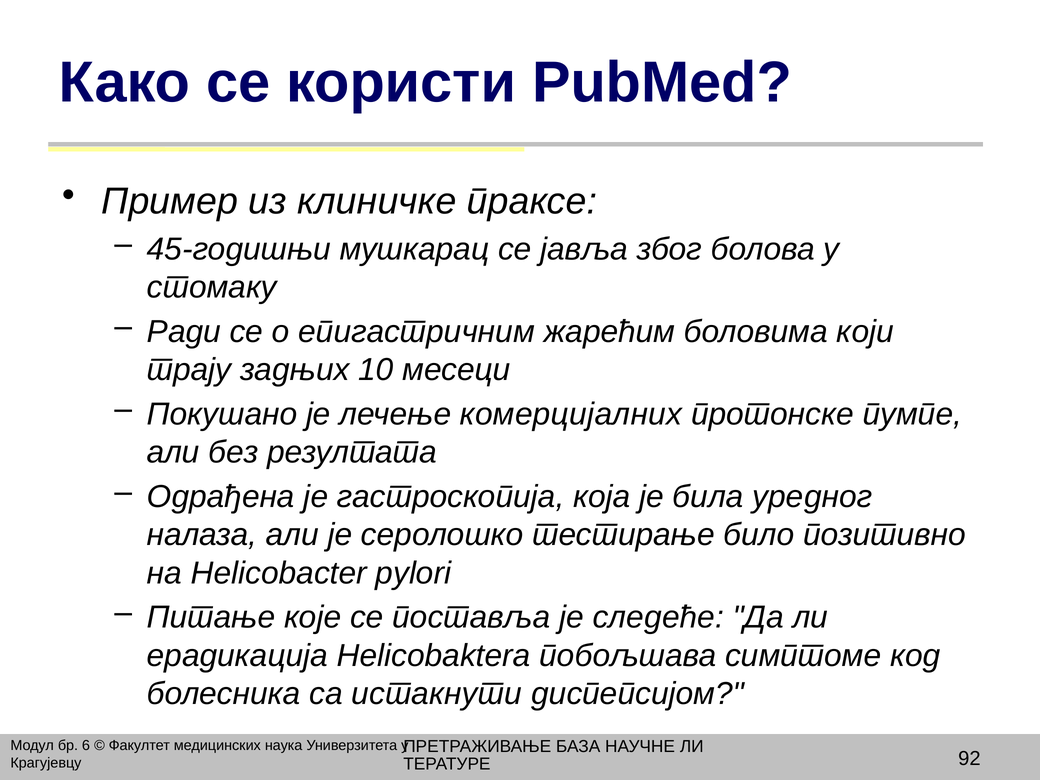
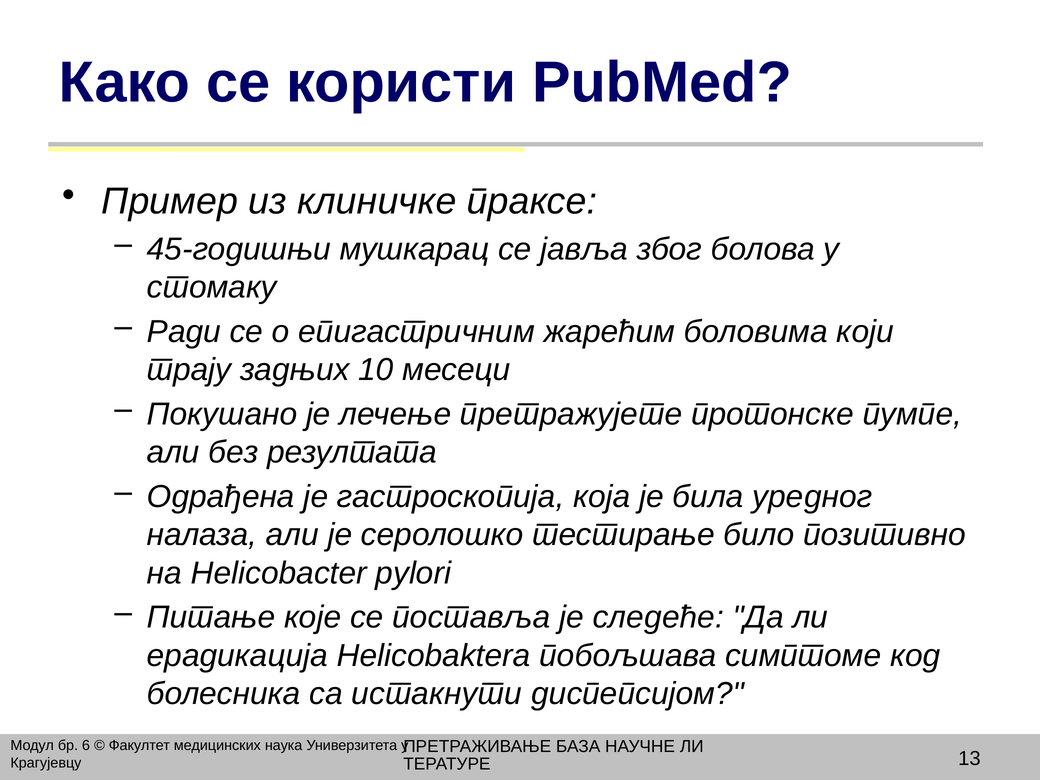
комерцијалних: комерцијалних -> претражујете (571, 414)
92: 92 -> 13 (969, 759)
